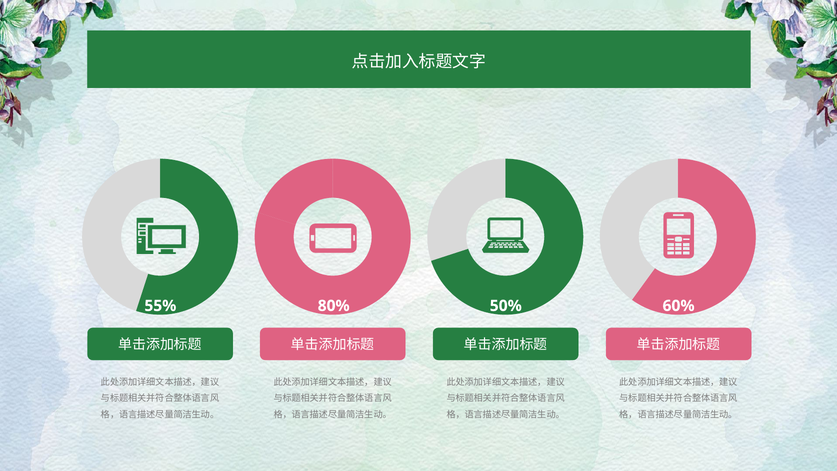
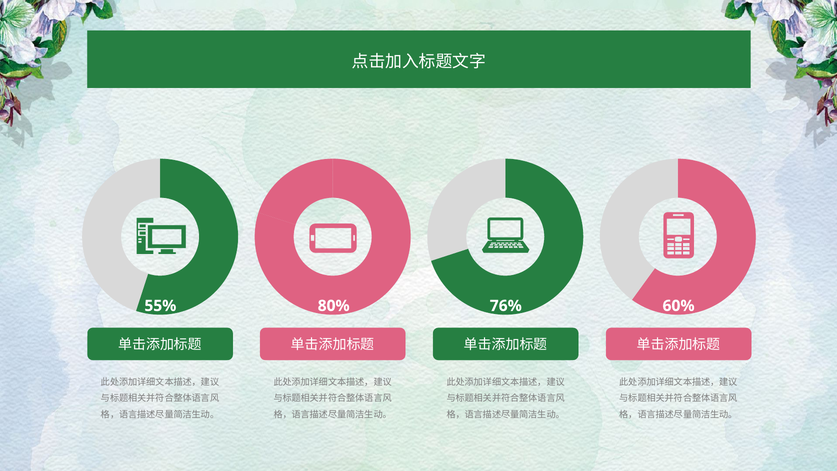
50%: 50% -> 76% (506, 306)
